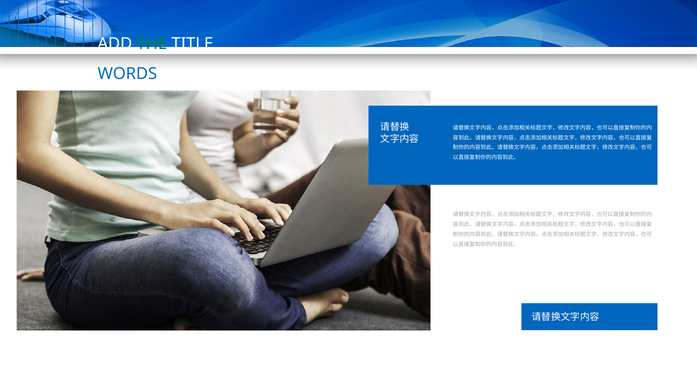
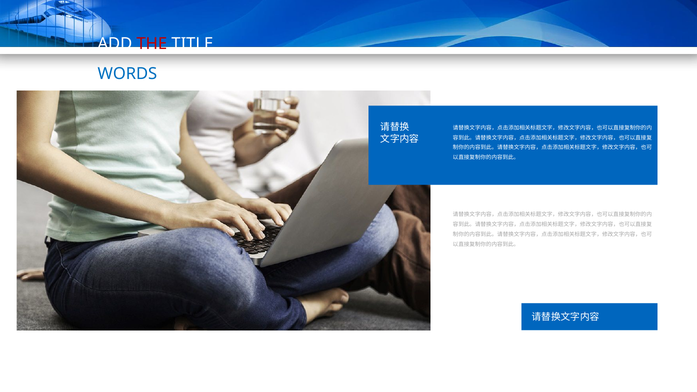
THE colour: green -> red (152, 44)
